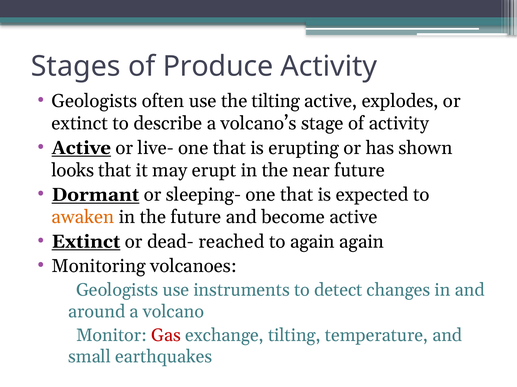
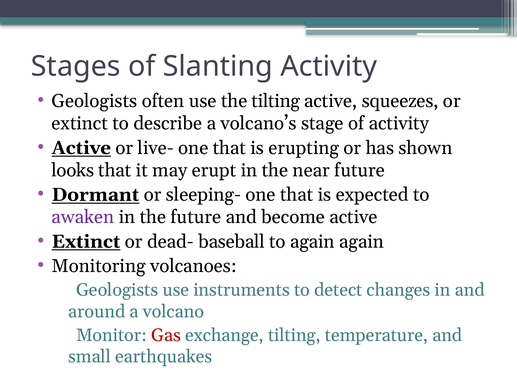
Produce: Produce -> Slanting (218, 67)
explodes: explodes -> squeezes (400, 101)
awaken colour: orange -> purple (83, 217)
reached: reached -> baseball (232, 242)
